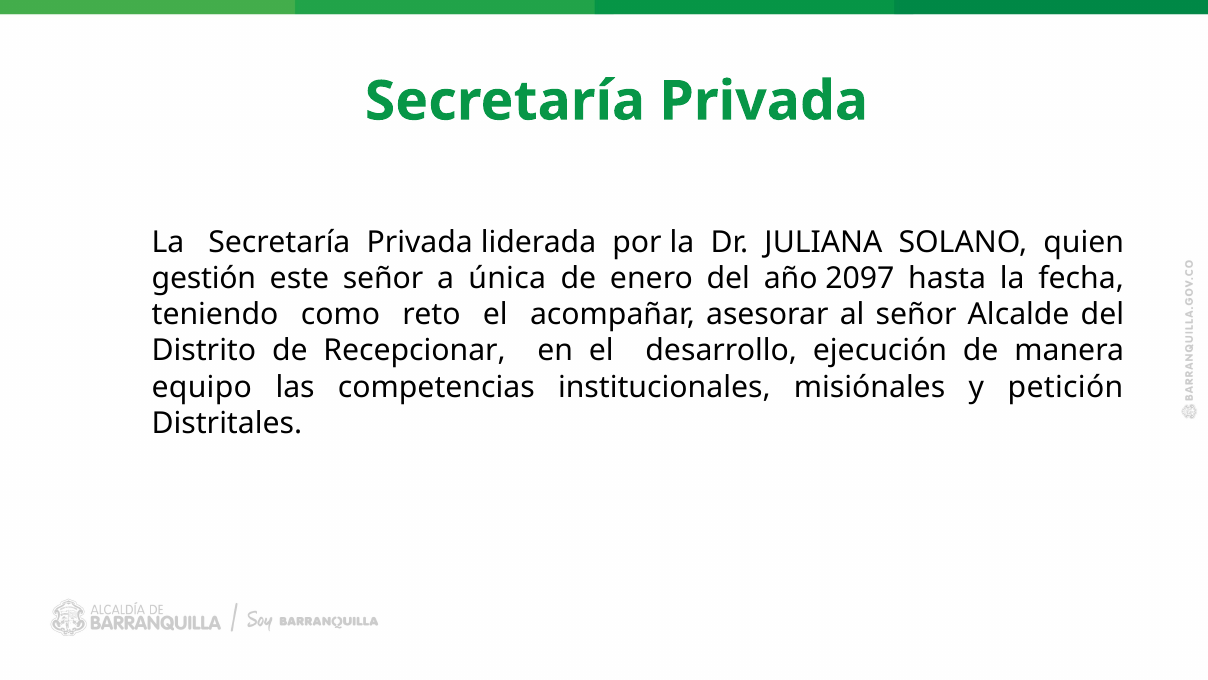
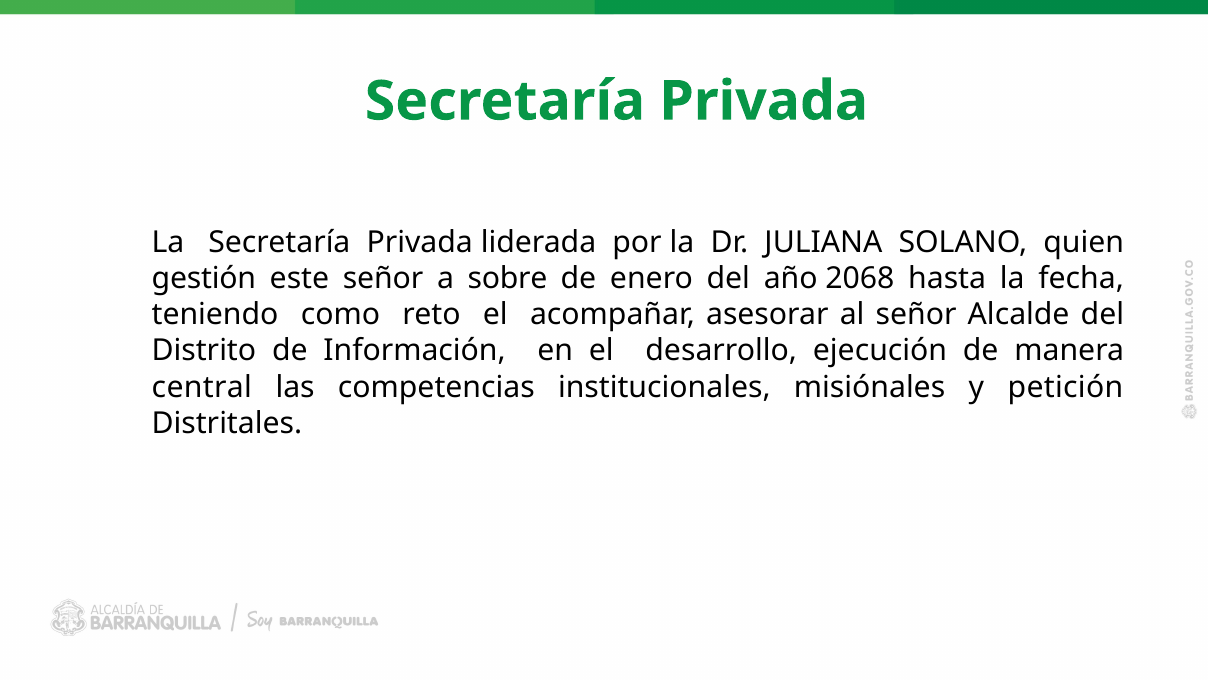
única: única -> sobre (507, 278)
2097: 2097 -> 2068 (860, 278)
Recepcionar: Recepcionar -> Información (415, 351)
equipo: equipo -> central (202, 387)
